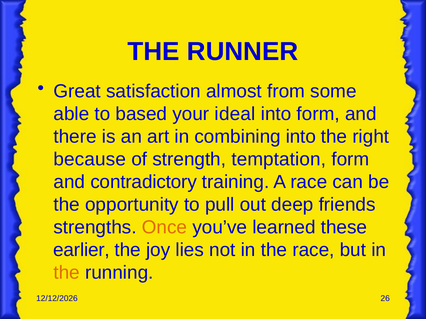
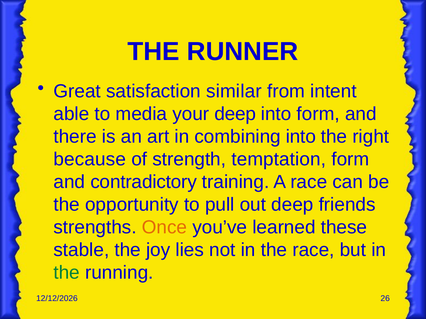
almost: almost -> similar (234, 91)
some: some -> intent (333, 91)
based: based -> media (141, 114)
your ideal: ideal -> deep (235, 114)
earlier: earlier -> stable (81, 250)
the colour: orange -> green (67, 273)
